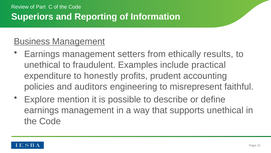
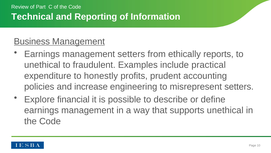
Superiors: Superiors -> Technical (32, 17)
results: results -> reports (218, 54)
auditors: auditors -> increase (91, 86)
misrepresent faithful: faithful -> setters (239, 86)
mention: mention -> financial (73, 99)
